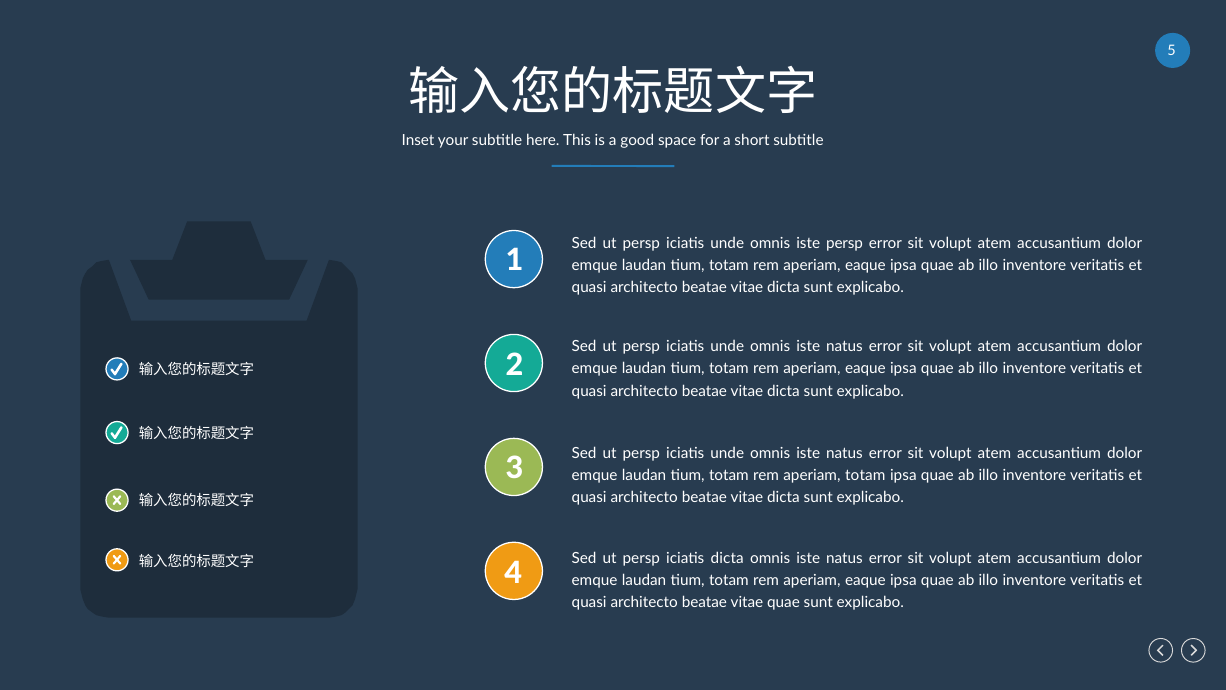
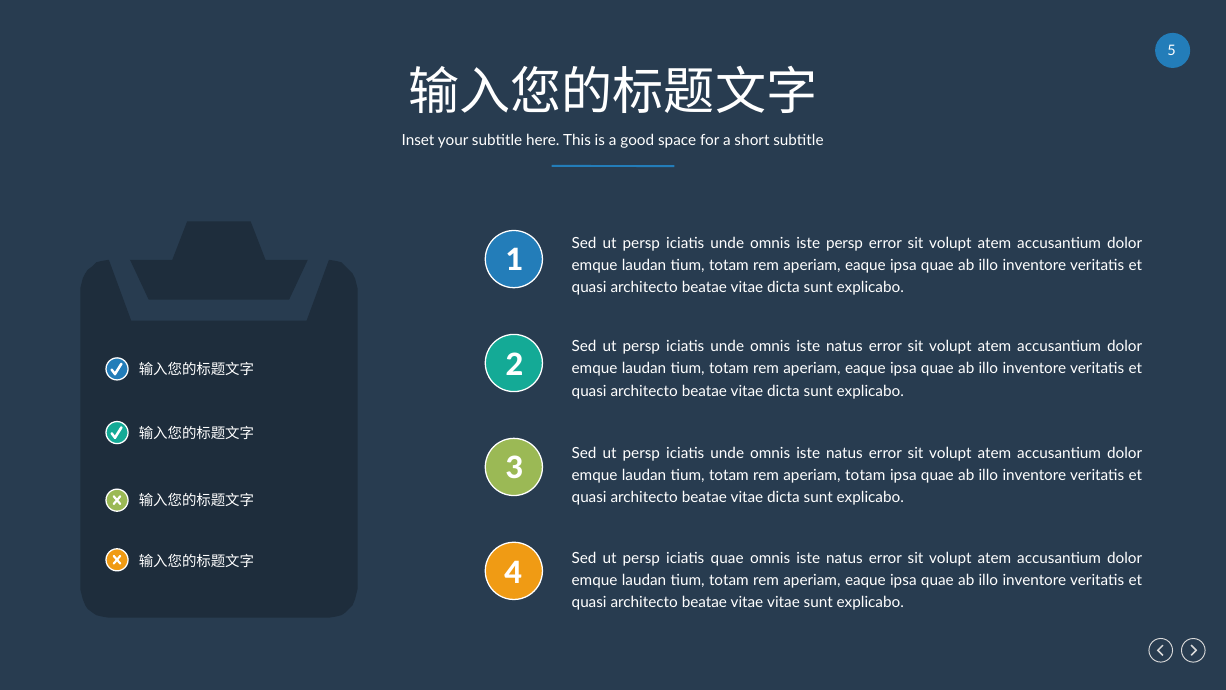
iciatis dicta: dicta -> quae (727, 558)
vitae quae: quae -> vitae (783, 602)
